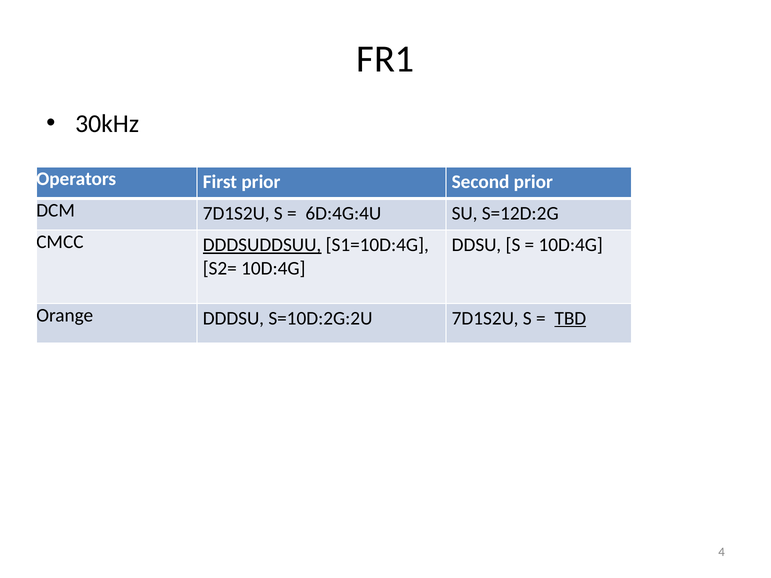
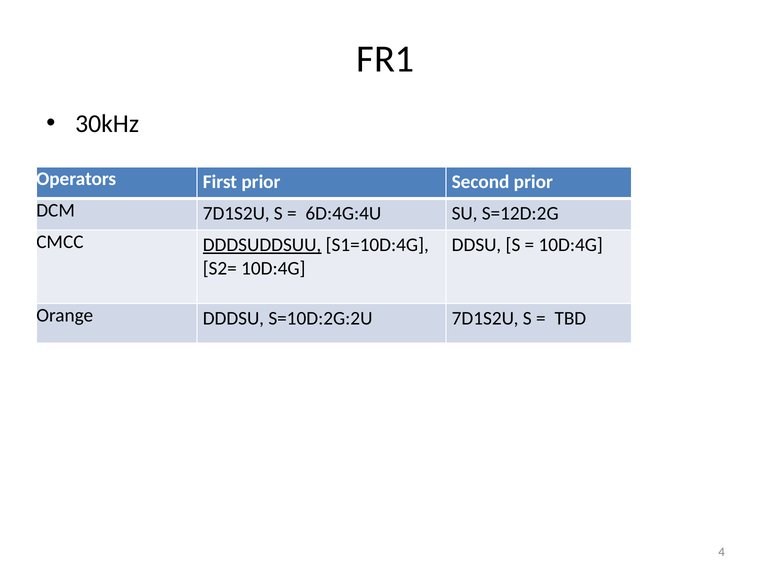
TBD underline: present -> none (570, 318)
